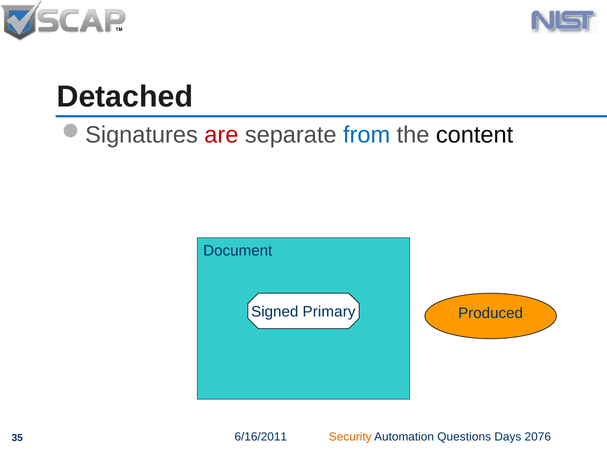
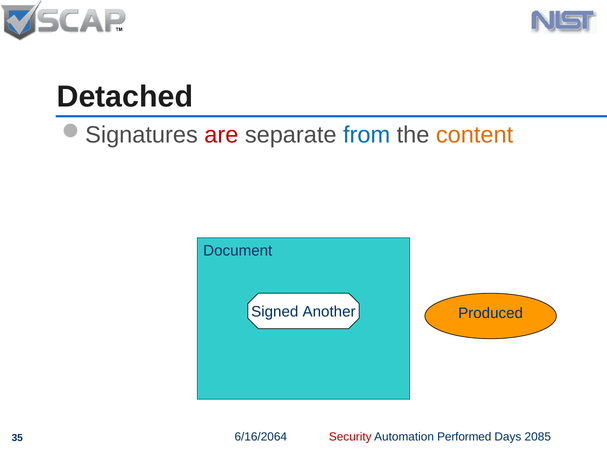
content colour: black -> orange (475, 135)
Primary: Primary -> Another (329, 312)
Security colour: orange -> red (350, 437)
Questions: Questions -> Performed (464, 437)
2076: 2076 -> 2085 (538, 437)
6/16/2011: 6/16/2011 -> 6/16/2064 (261, 437)
